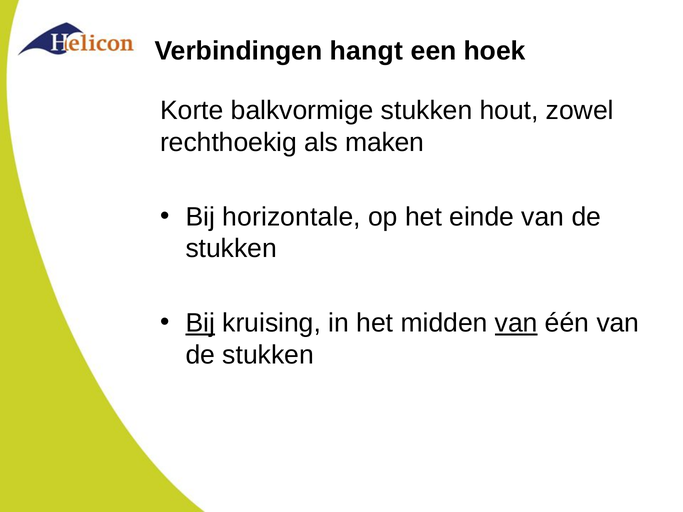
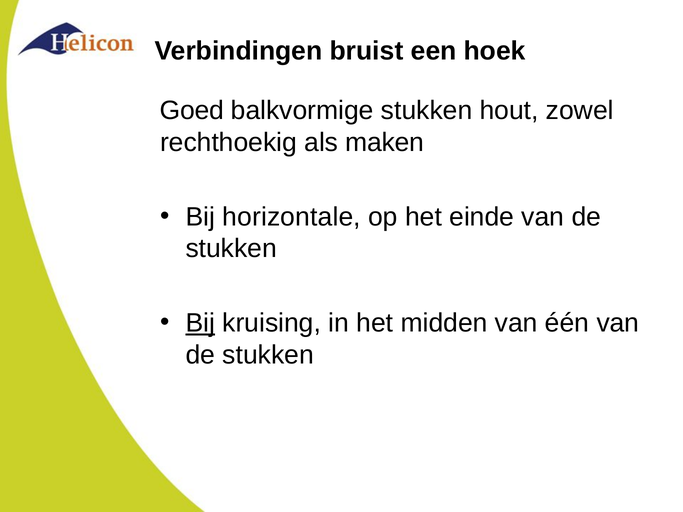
hangt: hangt -> bruist (367, 51)
Korte: Korte -> Goed (192, 111)
van underline: present -> none (516, 323)
